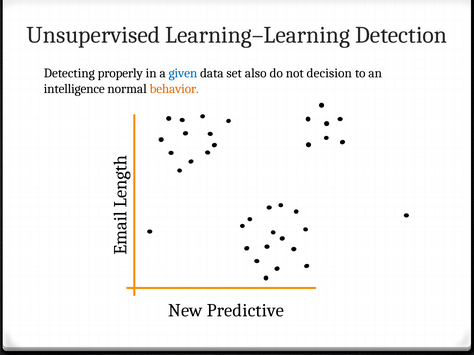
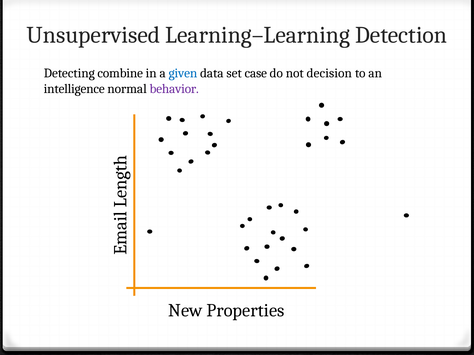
properly: properly -> combine (120, 73)
also: also -> case (256, 73)
behavior colour: orange -> purple (174, 89)
Predictive: Predictive -> Properties (245, 311)
